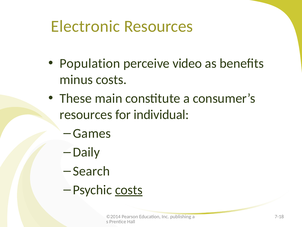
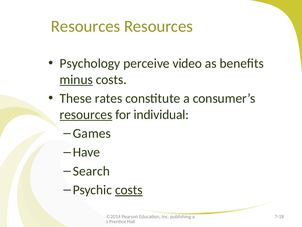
Electronic: Electronic -> Resources (86, 26)
Population: Population -> Psychology (90, 63)
minus underline: none -> present (76, 79)
main: main -> rates (109, 98)
resources underline: none -> present (86, 114)
Daily: Daily -> Have (86, 152)
